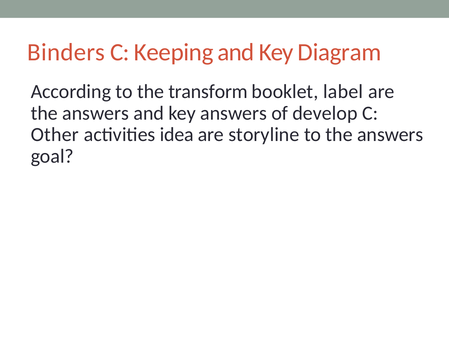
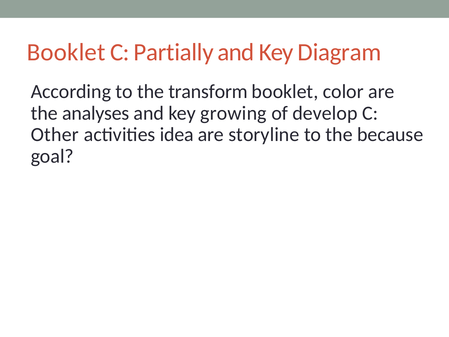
Binders: Binders -> Booklet (66, 52)
Keeping: Keeping -> Partially (174, 52)
label: label -> color (343, 91)
answers: answers -> analyses (96, 113)
key answers: answers -> growing (234, 113)
to the answers: answers -> because (390, 135)
